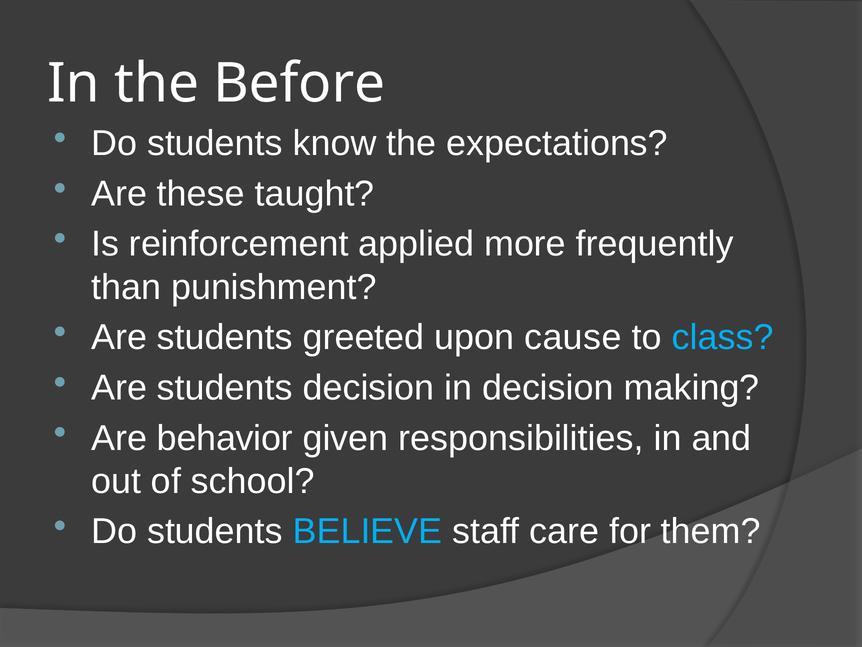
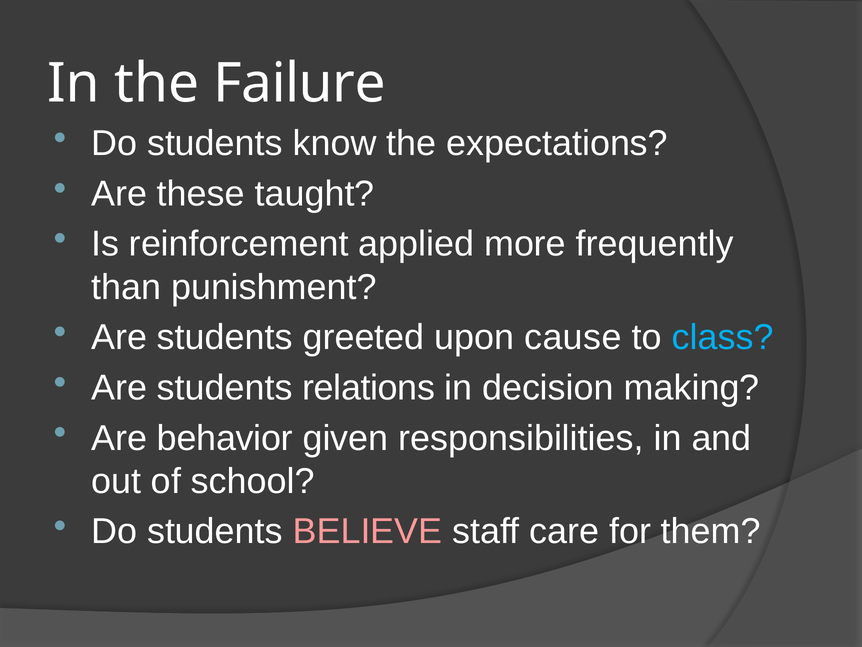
Before: Before -> Failure (299, 84)
students decision: decision -> relations (369, 388)
BELIEVE colour: light blue -> pink (367, 531)
